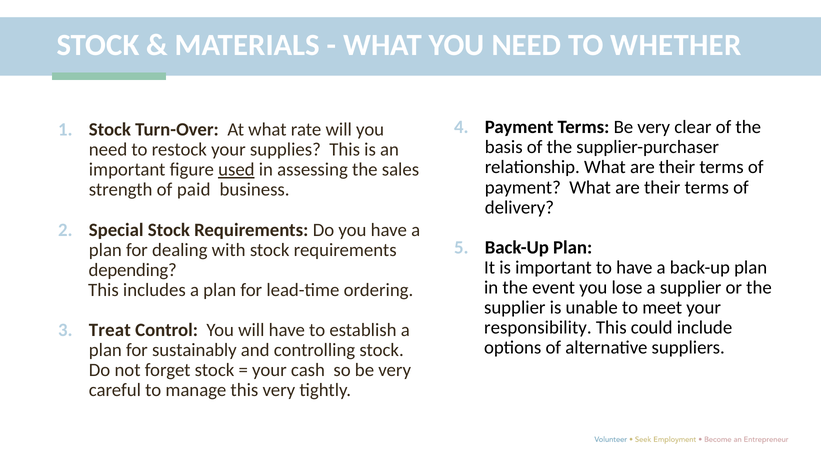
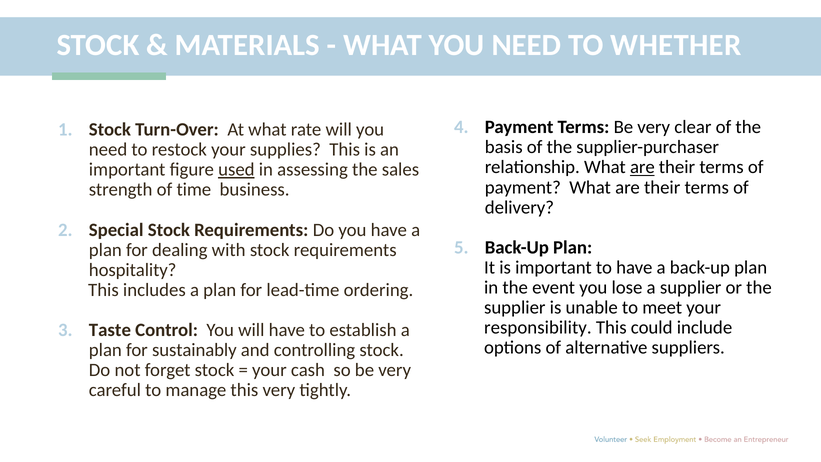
are underline: none -> present (642, 167)
paid: paid -> time (194, 190)
depending: depending -> hospitality (133, 270)
Treat: Treat -> Taste (110, 330)
